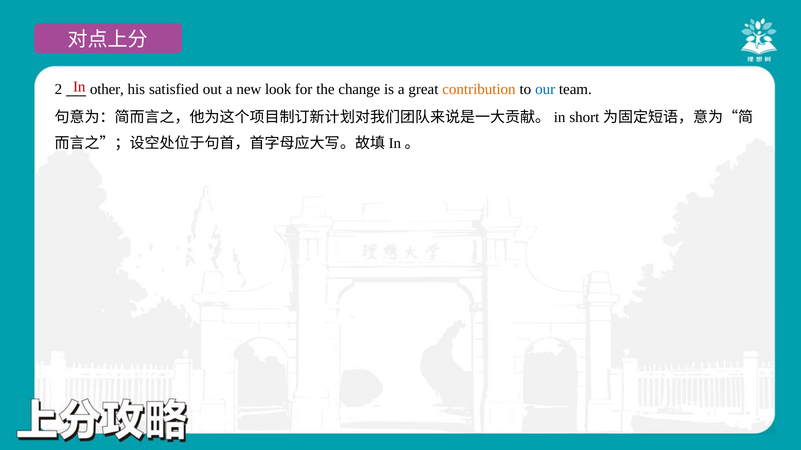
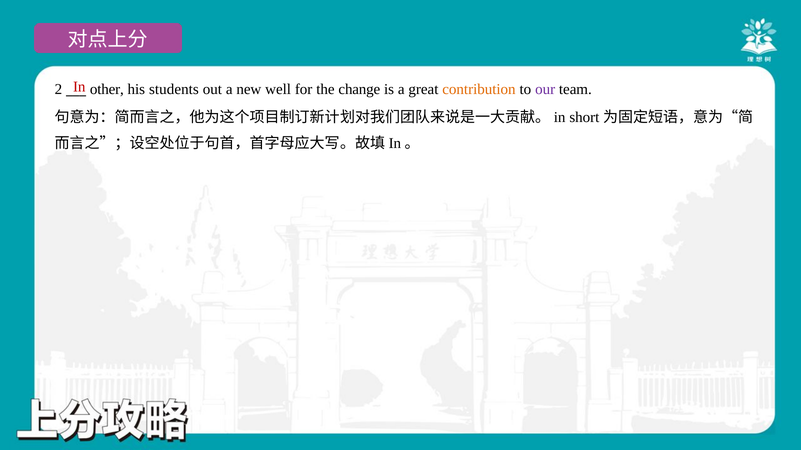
satisfied: satisfied -> students (174, 90)
look: look -> well (278, 90)
our colour: blue -> purple (545, 90)
